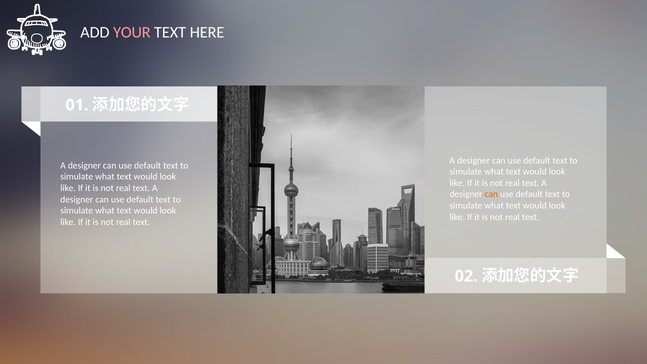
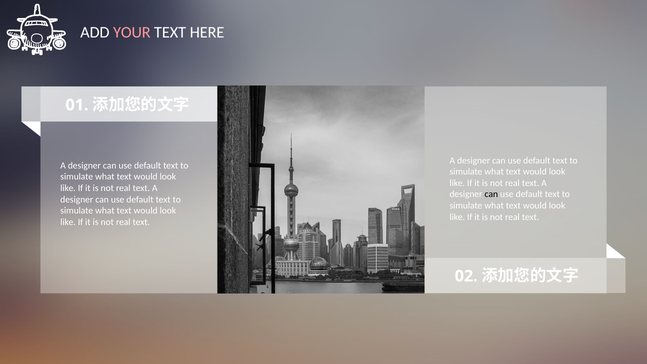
can colour: orange -> black (491, 194)
